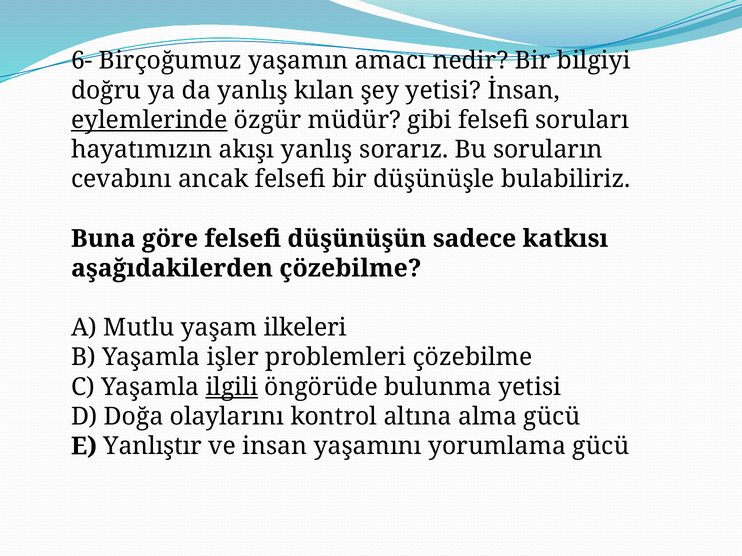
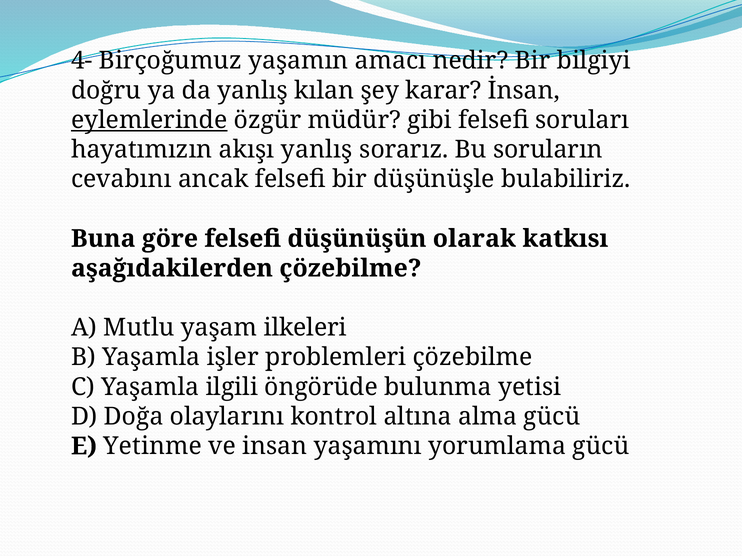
6-: 6- -> 4- (82, 61)
şey yetisi: yetisi -> karar (443, 90)
sadece: sadece -> olarak (474, 239)
ilgili underline: present -> none (232, 387)
Yanlıştır: Yanlıştır -> Yetinme (153, 447)
